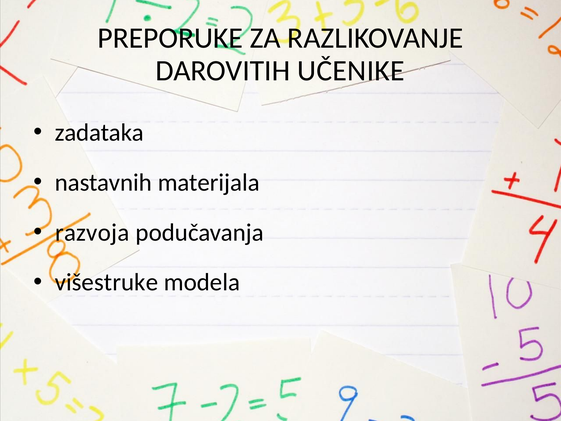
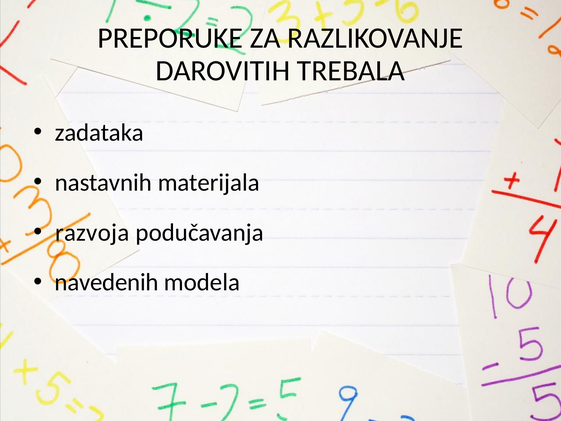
UČENIKE: UČENIKE -> TREBALA (351, 71)
višestruke: višestruke -> navedenih (107, 282)
